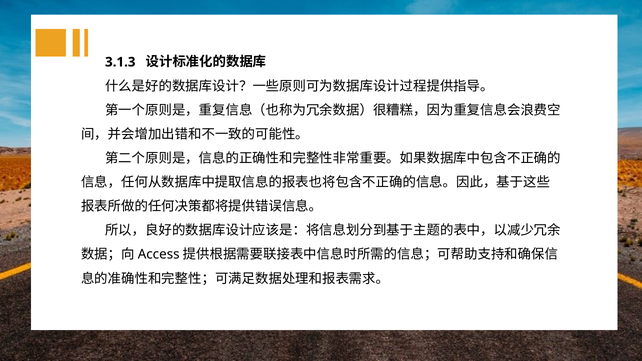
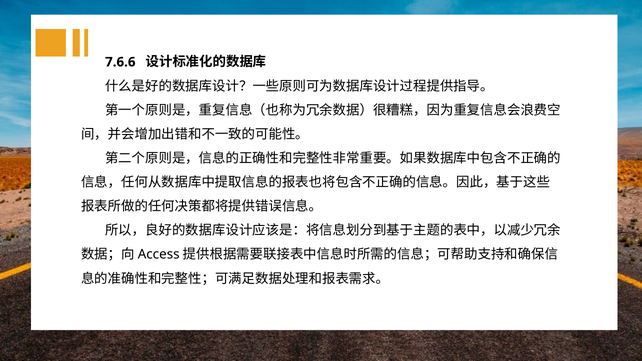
3.1.3: 3.1.3 -> 7.6.6 (120, 62)
